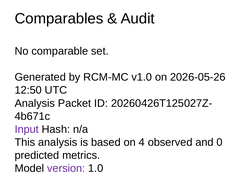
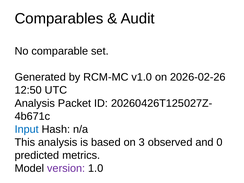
2026-05-26: 2026-05-26 -> 2026-02-26 (198, 77)
Input colour: purple -> blue (27, 129)
4: 4 -> 3 (142, 142)
